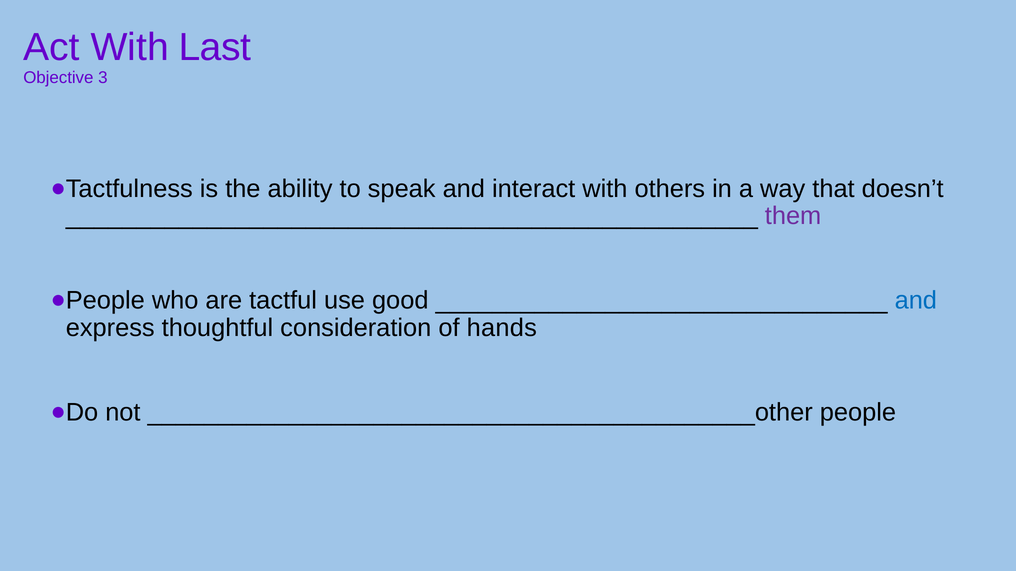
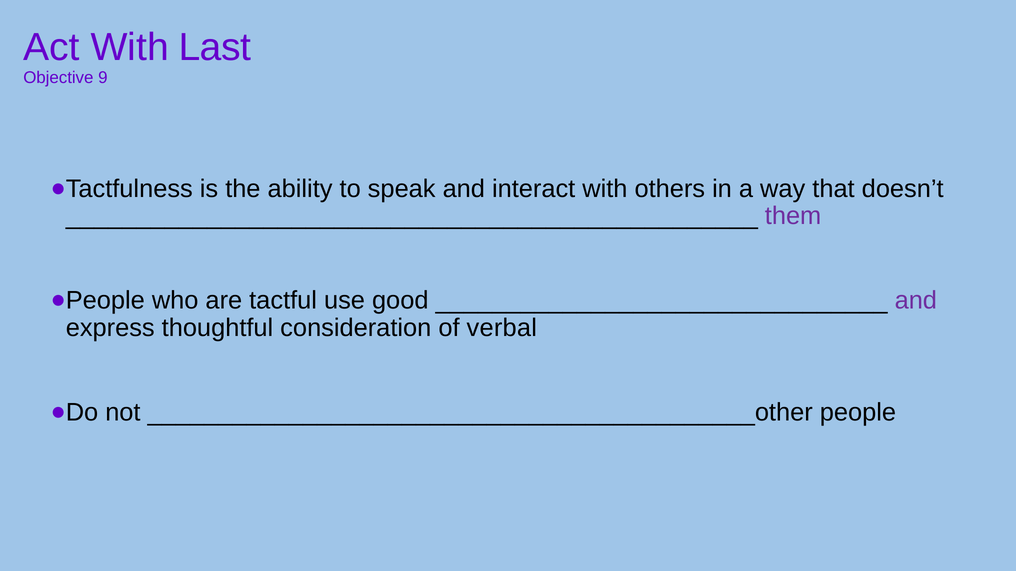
3: 3 -> 9 (103, 78)
and colour: blue -> purple (916, 301)
hands: hands -> verbal (502, 328)
